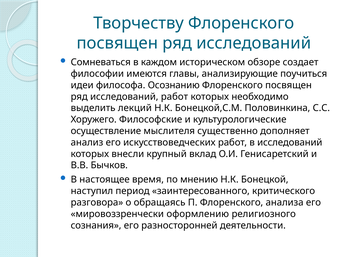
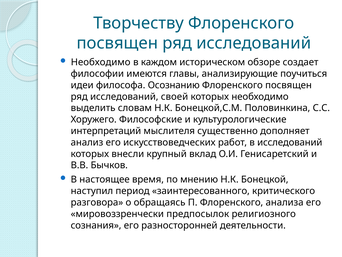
Сомневаться: Сомневаться -> Необходимо (101, 62)
исследований работ: работ -> своей (174, 96)
лекций: лекций -> словам (135, 108)
осуществление: осуществление -> интерпретаций (106, 131)
оформлению: оформлению -> предпосылок (198, 214)
